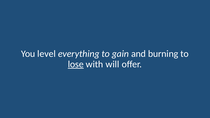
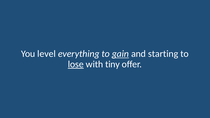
gain underline: none -> present (120, 54)
burning: burning -> starting (163, 54)
will: will -> tiny (113, 64)
